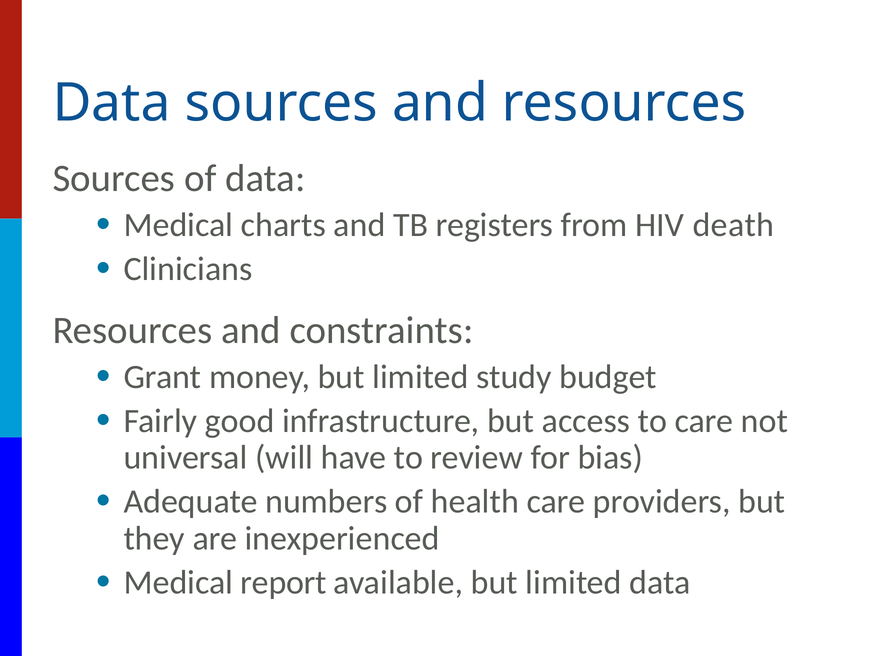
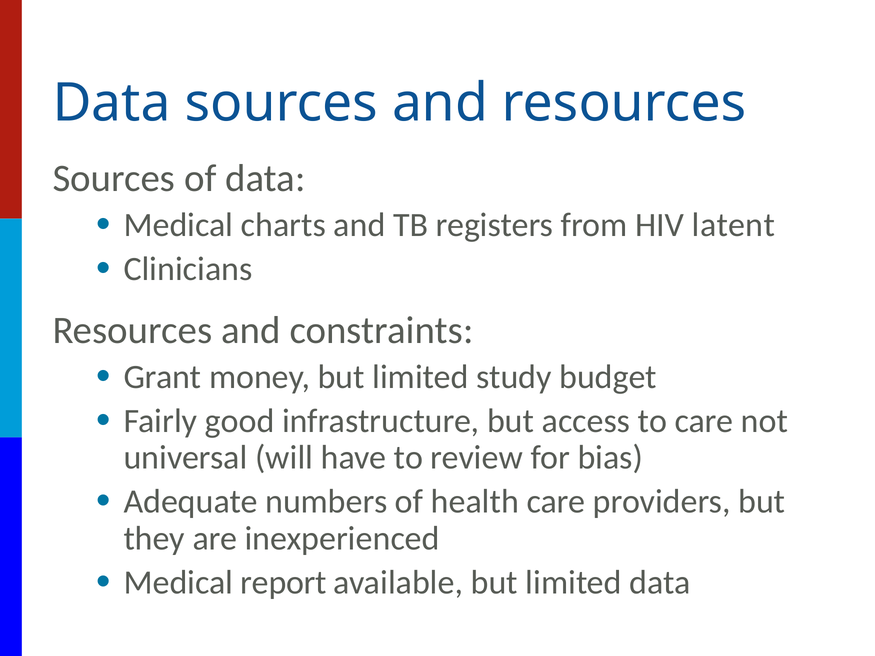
death: death -> latent (733, 225)
